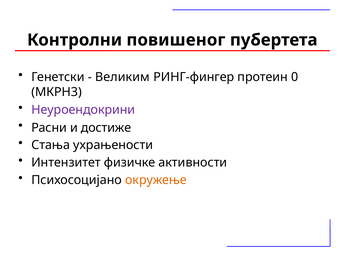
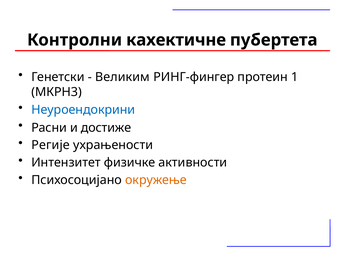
повишеног: повишеног -> кахектичне (176, 40)
0: 0 -> 1 (295, 77)
Неуроендокрини colour: purple -> blue (83, 110)
Стања: Стања -> Регије (51, 145)
